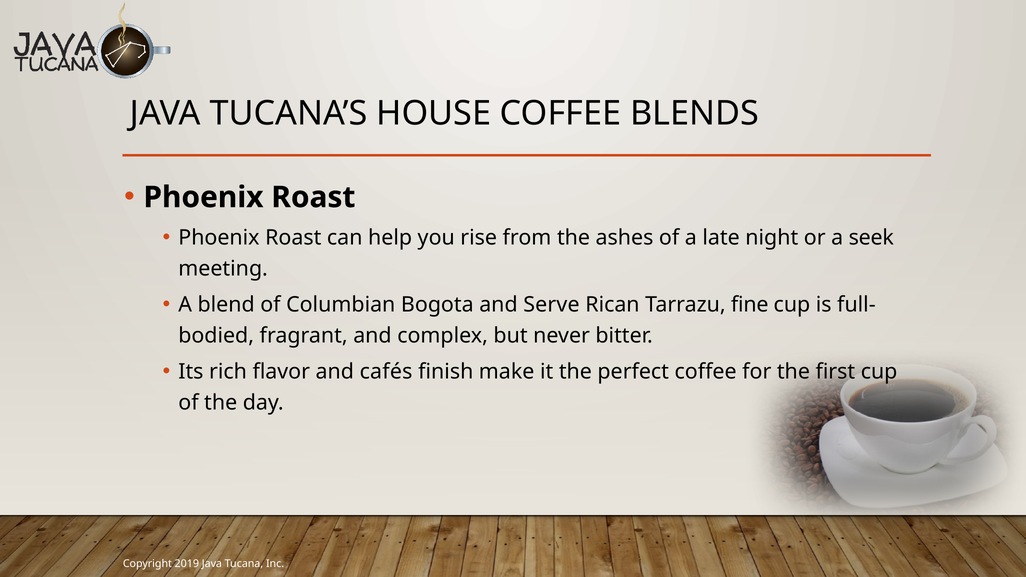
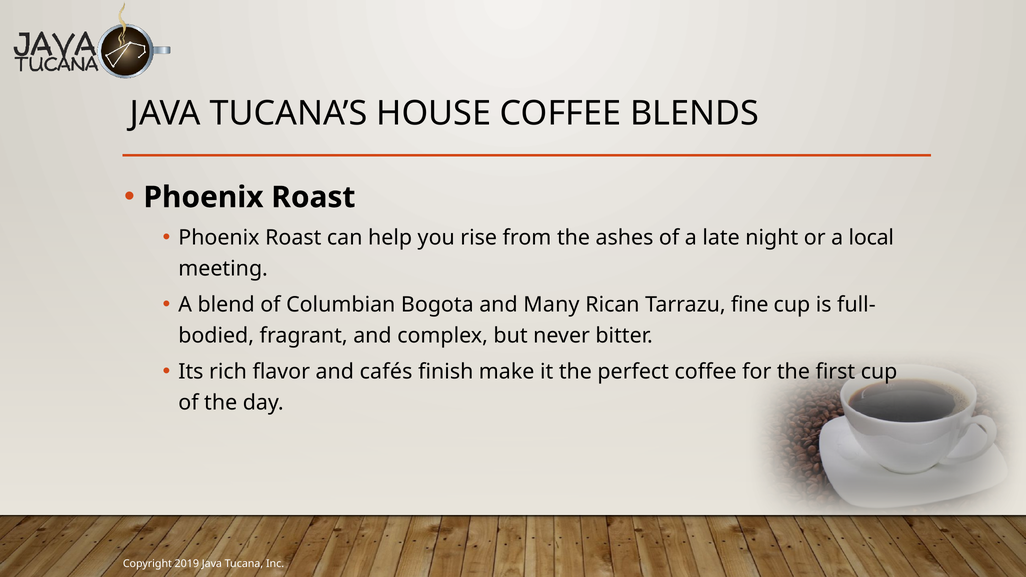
seek: seek -> local (871, 238)
Serve: Serve -> Many (551, 305)
